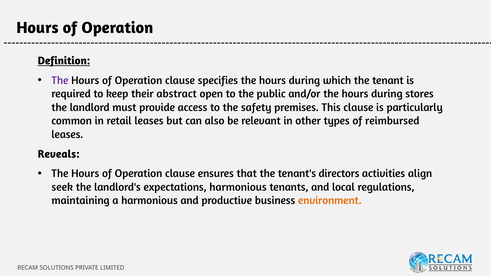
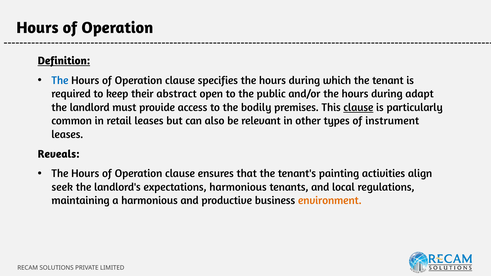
The colour: purple -> blue (60, 80)
stores: stores -> adapt (420, 94)
safety: safety -> bodily (256, 107)
clause underline: none -> present (358, 107)
reimbursed: reimbursed -> instrument (392, 121)
directors: directors -> painting (339, 174)
